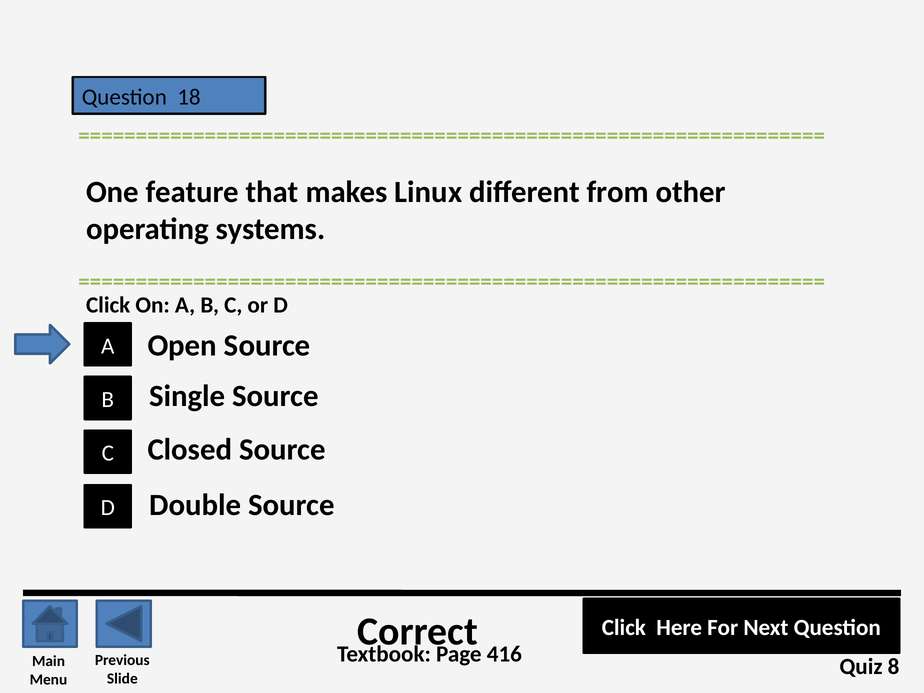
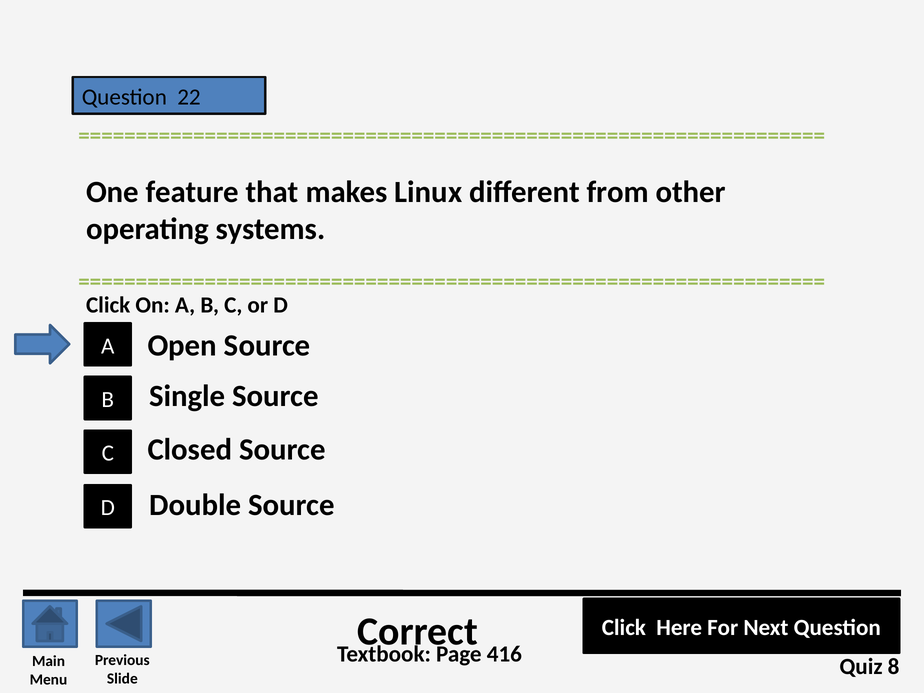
18: 18 -> 22 (189, 97)
